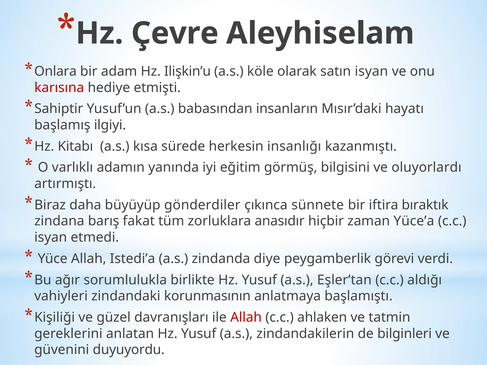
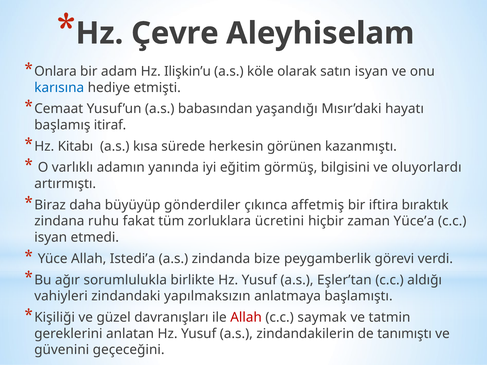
karısına colour: red -> blue (59, 88)
Sahiptir: Sahiptir -> Cemaat (59, 109)
insanların: insanların -> yaşandığı (287, 109)
ilgiyi: ilgiyi -> itiraf (110, 125)
insanlığı: insanlığı -> görünen (294, 146)
sünnete: sünnete -> affetmiş (318, 205)
barış: barış -> ruhu (104, 221)
anasıdır: anasıdır -> ücretini (280, 221)
diye: diye -> bize (267, 259)
korunmasının: korunmasının -> yapılmaksızın (207, 296)
ahlaken: ahlaken -> saymak (322, 318)
bilginleri: bilginleri -> tanımıştı (405, 334)
duyuyordu: duyuyordu -> geçeceğini (129, 350)
